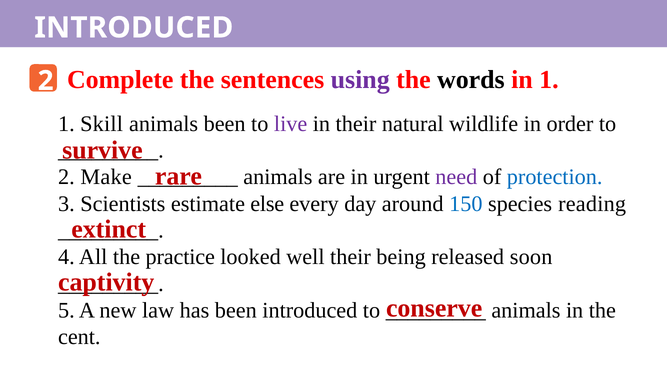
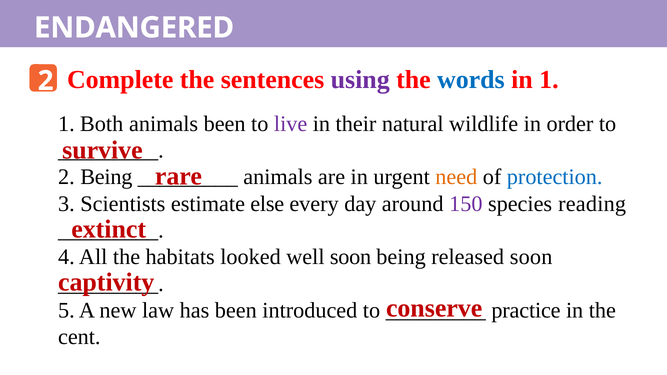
INTRODUCED: INTRODUCED -> ENDANGERED (134, 28)
words colour: black -> blue (471, 79)
Skill: Skill -> Both (102, 124)
2 Make: Make -> Being (106, 177)
need colour: purple -> orange (456, 177)
150 colour: blue -> purple (466, 204)
practice: practice -> habitats (180, 257)
well their: their -> soon (351, 257)
animals: animals -> practice (526, 311)
